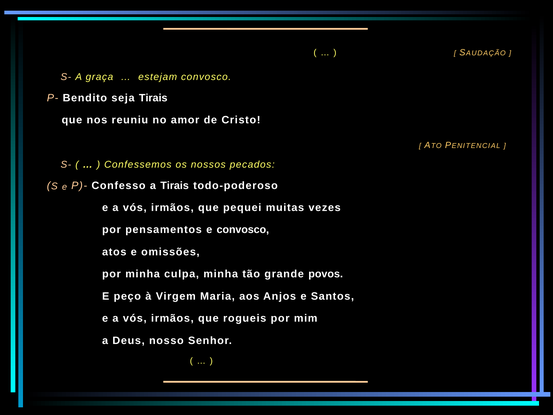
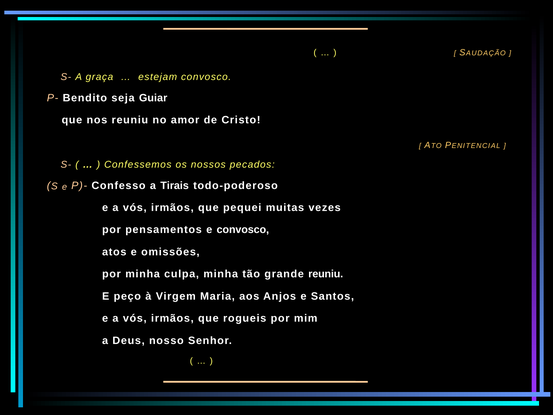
seja Tirais: Tirais -> Guiar (153, 98)
grande povos: povos -> reuniu (326, 274)
